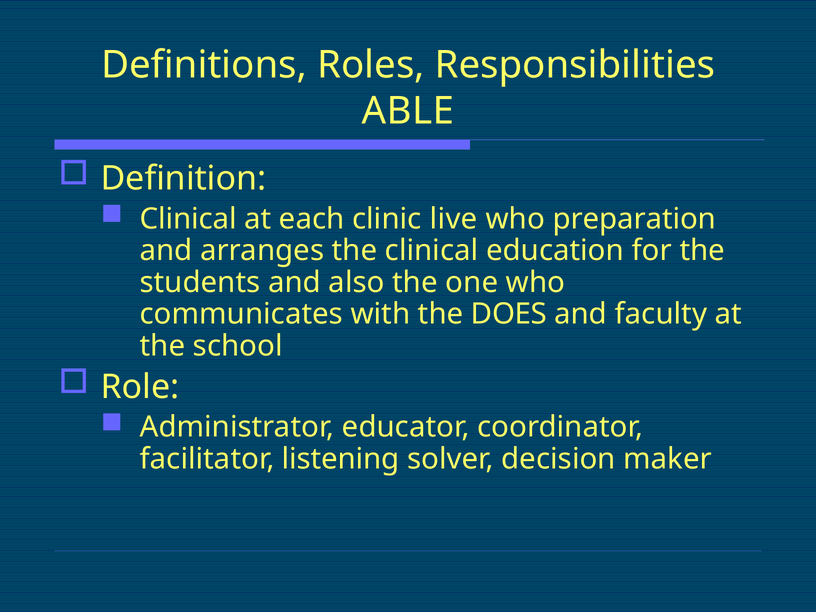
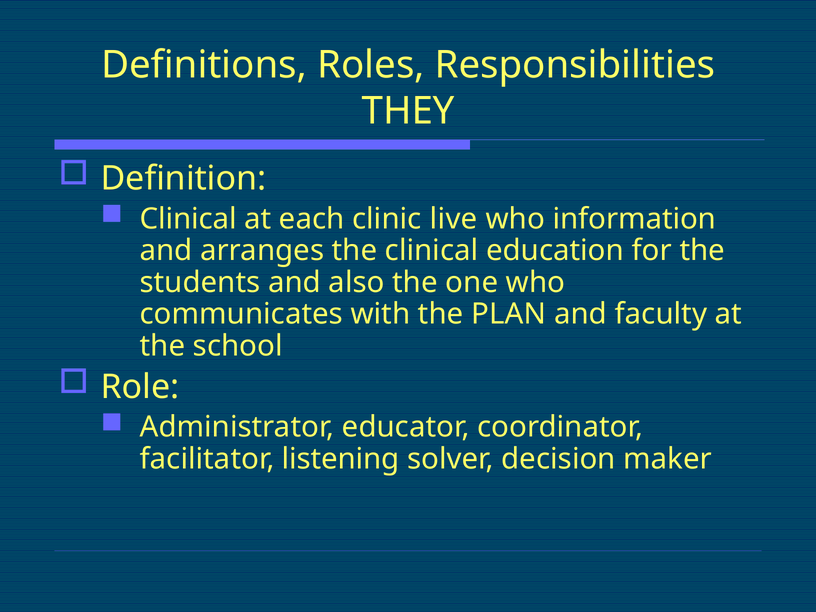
ABLE: ABLE -> THEY (408, 111)
preparation: preparation -> information (634, 219)
DOES: DOES -> PLAN (509, 314)
